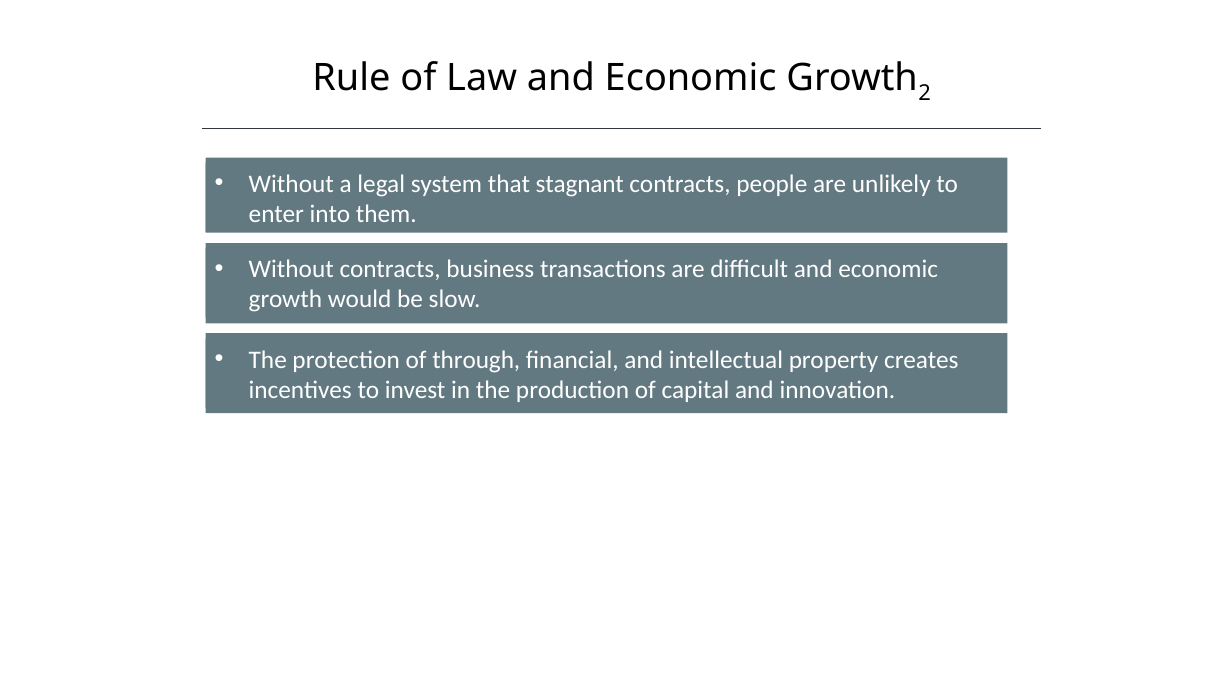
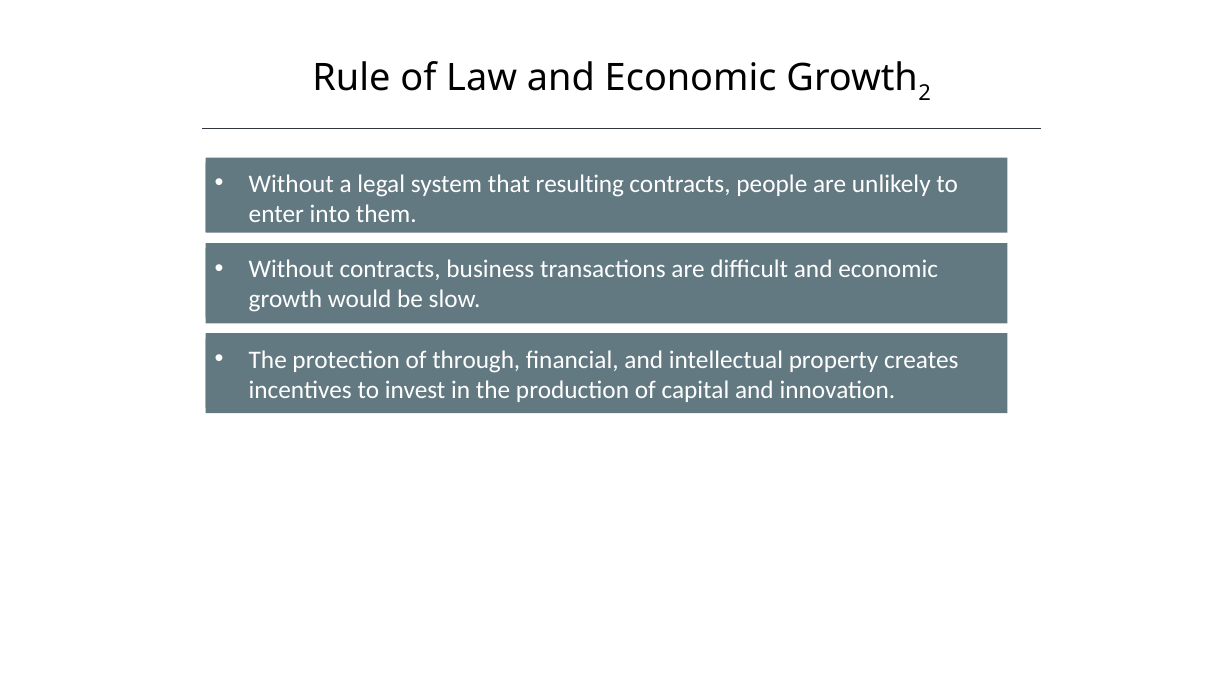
stagnant: stagnant -> resulting (580, 184)
